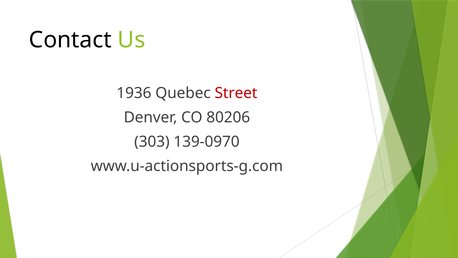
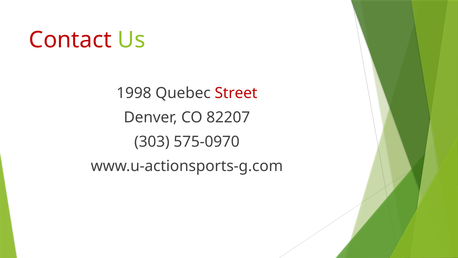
Contact colour: black -> red (70, 40)
1936: 1936 -> 1998 (134, 93)
80206: 80206 -> 82207 (228, 117)
139-0970: 139-0970 -> 575-0970 (207, 142)
